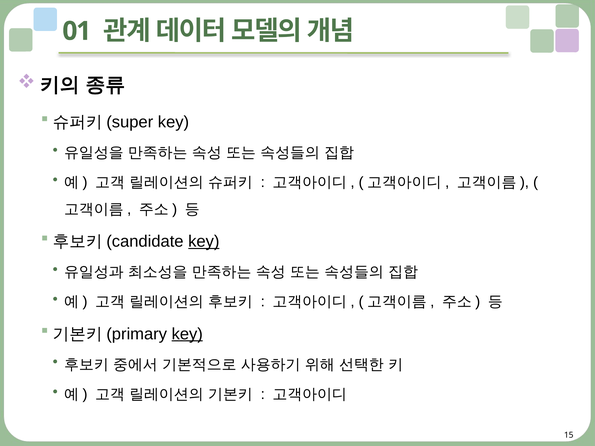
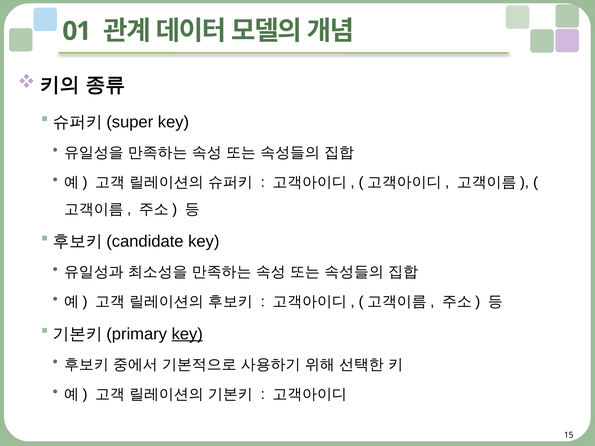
key underline: present -> none (204, 241)
